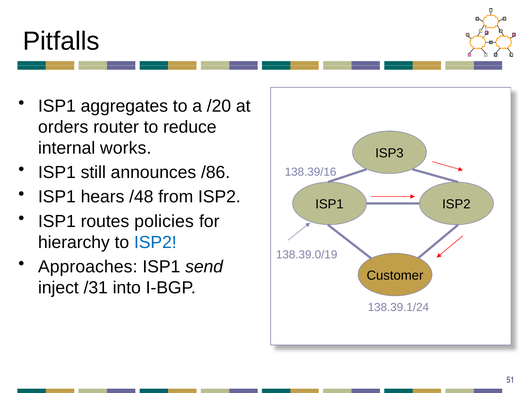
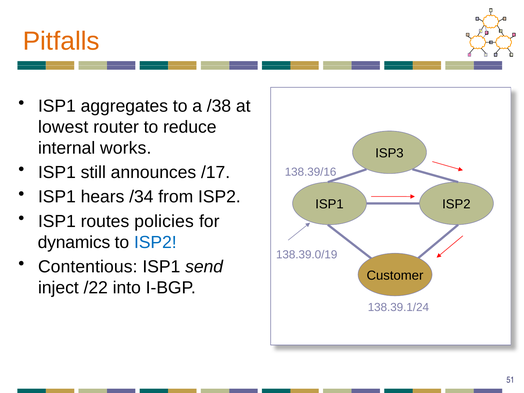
Pitfalls colour: black -> orange (61, 41)
/20: /20 -> /38 (219, 106)
orders: orders -> lowest (63, 127)
/86: /86 -> /17 (216, 172)
/48: /48 -> /34 (141, 197)
hierarchy: hierarchy -> dynamics (74, 242)
Approaches: Approaches -> Contentious (88, 267)
/31: /31 -> /22 (96, 288)
